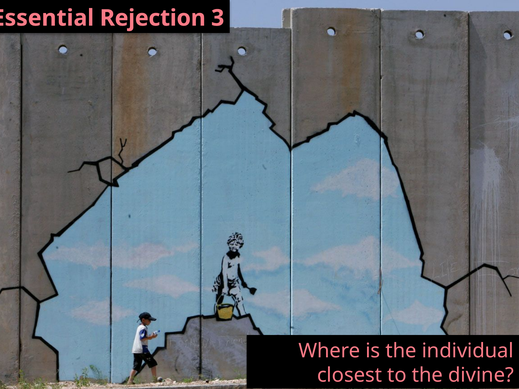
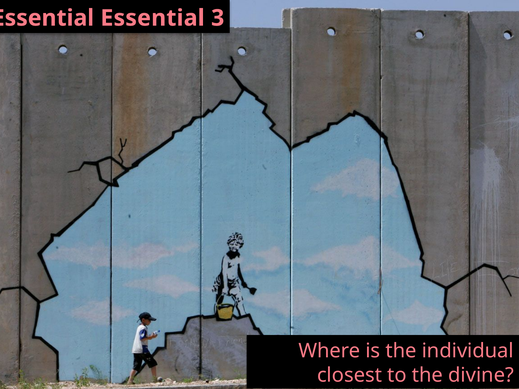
Rejection: Rejection -> Essential (153, 18)
